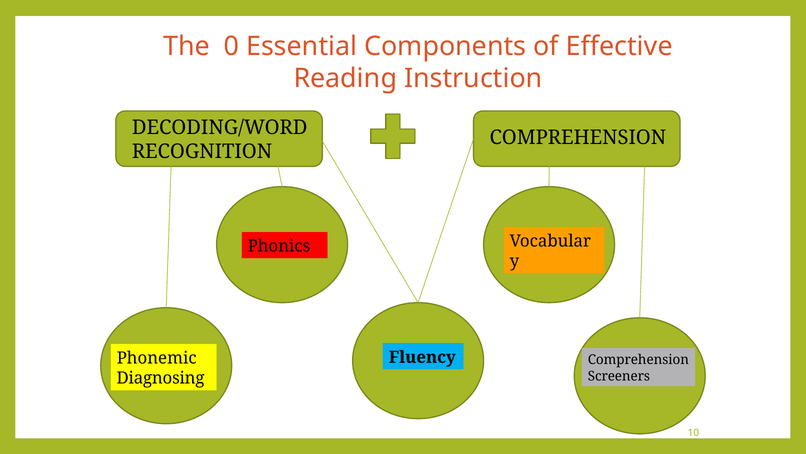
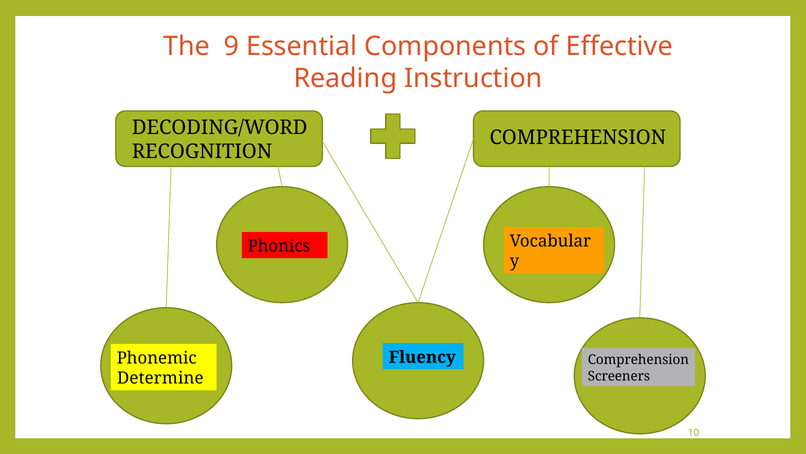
0: 0 -> 9 (231, 46)
Diagnosing: Diagnosing -> Determine (160, 378)
